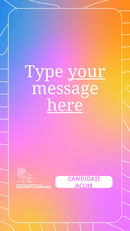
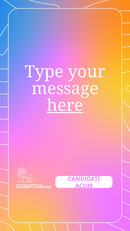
your underline: present -> none (87, 72)
